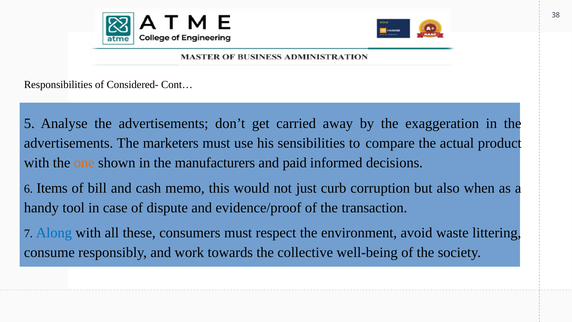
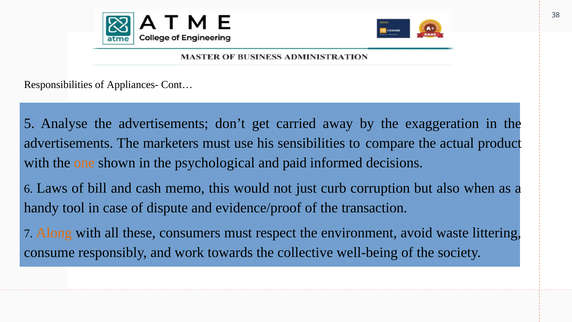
Considered-: Considered- -> Appliances- (133, 84)
manufacturers: manufacturers -> psychological (215, 163)
Items: Items -> Laws (52, 188)
Along colour: blue -> orange (54, 233)
